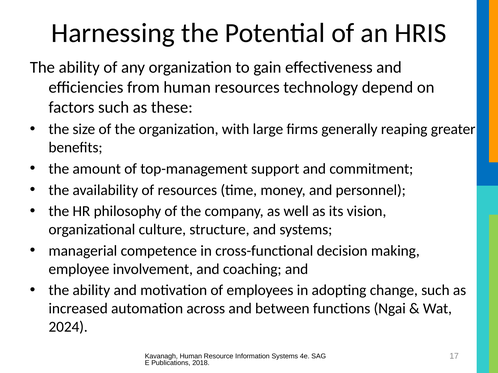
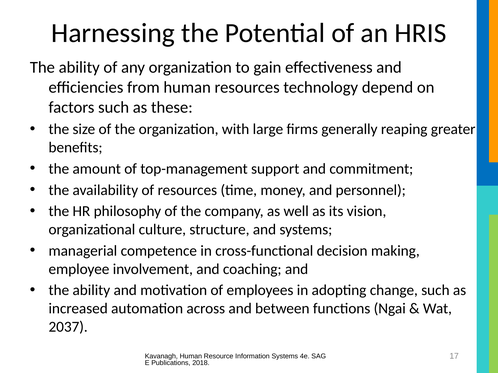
2024: 2024 -> 2037 (68, 327)
